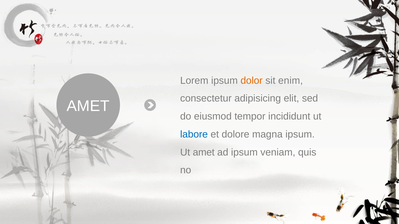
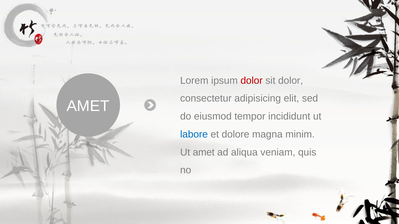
dolor colour: orange -> red (252, 81)
sit enim: enim -> dolor (291, 81)
magna ipsum: ipsum -> minim (300, 135)
ad ipsum: ipsum -> aliqua (244, 153)
